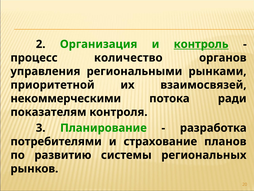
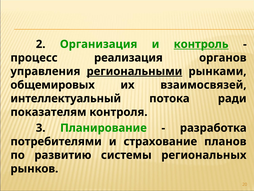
количество: количество -> реализация (128, 58)
региональными underline: none -> present (134, 71)
приоритетной: приоритетной -> общемировых (53, 85)
некоммерческими: некоммерческими -> интеллектуальный (66, 98)
